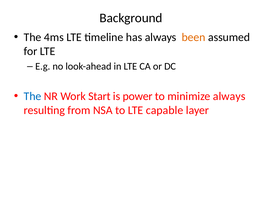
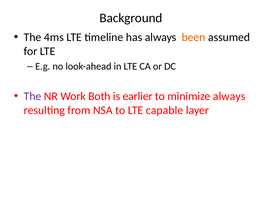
The colour: blue -> purple (33, 96)
Start: Start -> Both (99, 96)
power: power -> earlier (138, 96)
